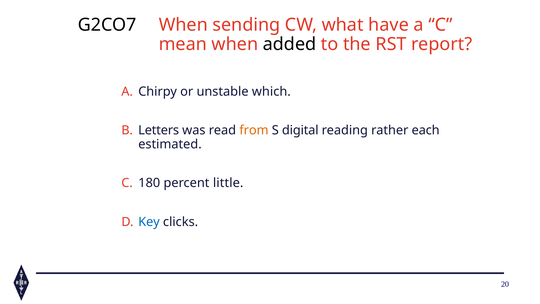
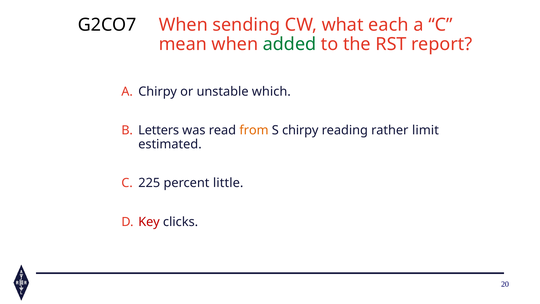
have: have -> each (388, 25)
added colour: black -> green (290, 44)
S digital: digital -> chirpy (300, 130)
each: each -> limit (425, 130)
180: 180 -> 225 (149, 183)
Key colour: blue -> red (149, 222)
